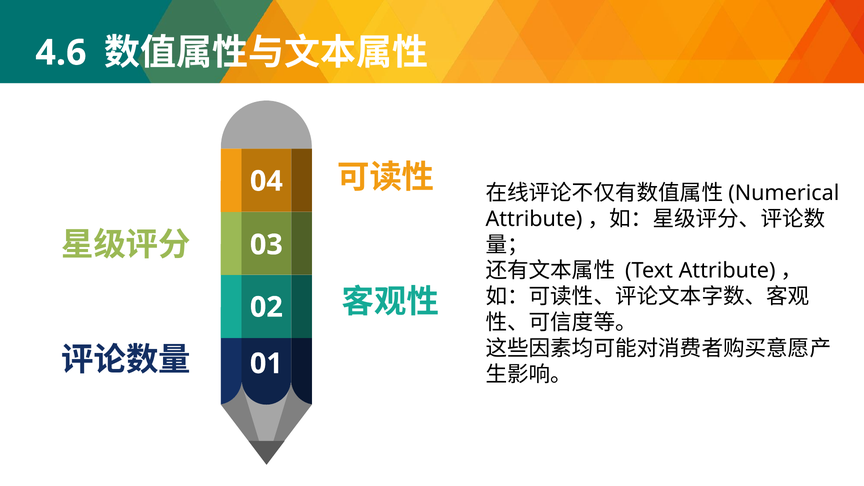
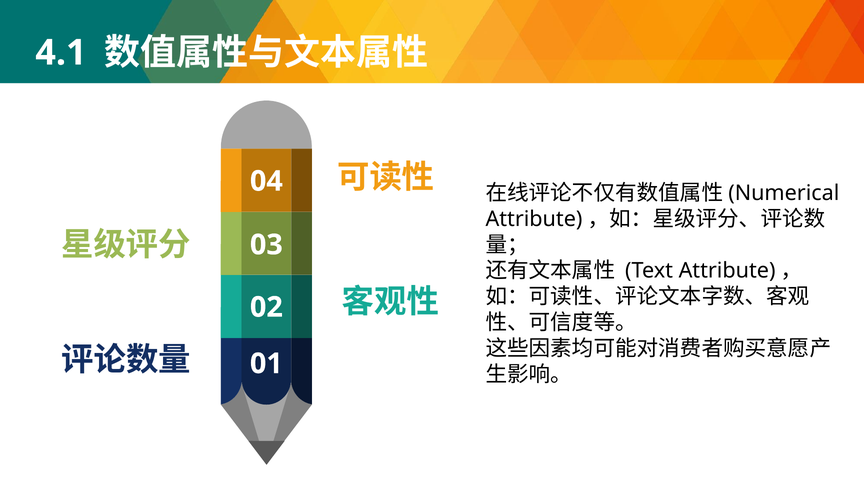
4.6: 4.6 -> 4.1 (61, 53)
